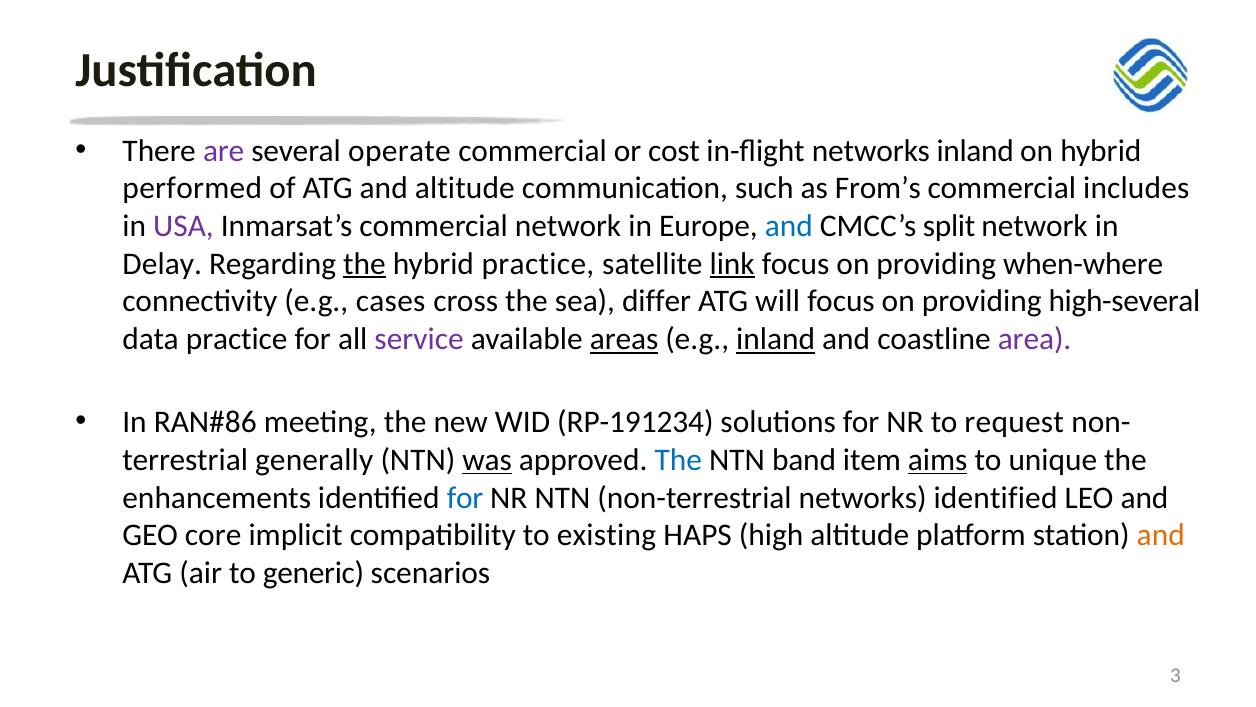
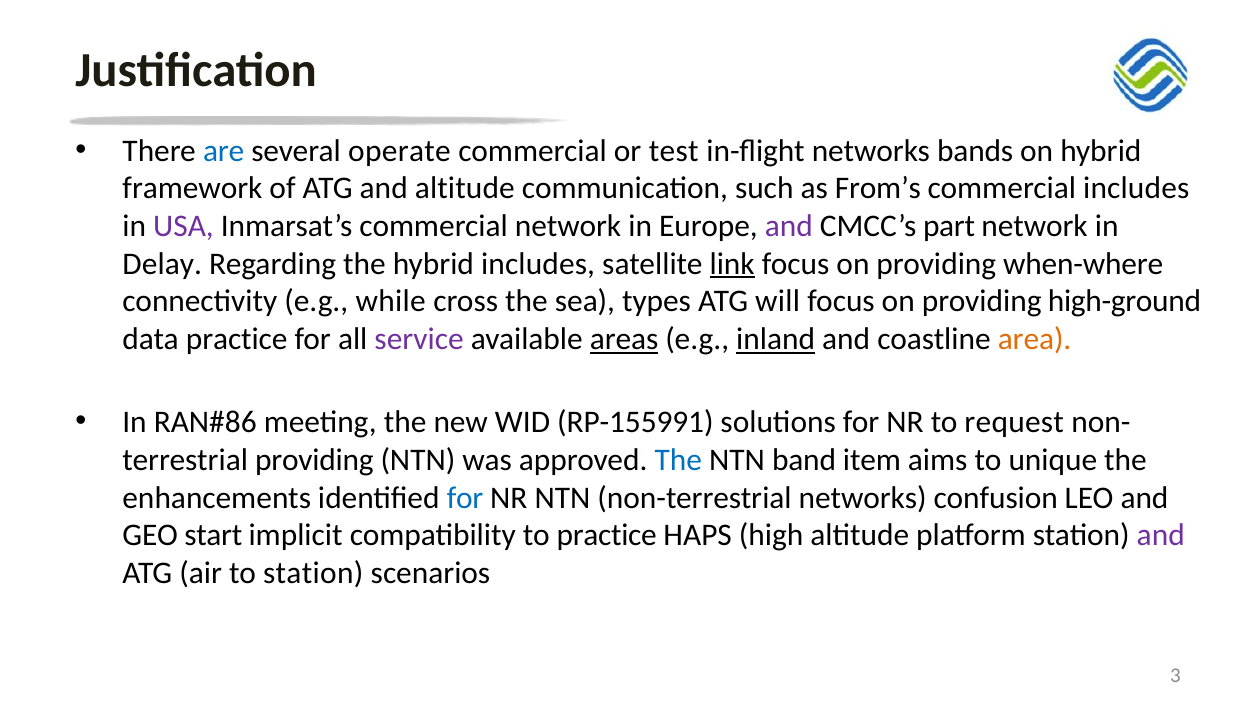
are colour: purple -> blue (224, 151)
cost: cost -> test (674, 151)
networks inland: inland -> bands (975, 151)
performed: performed -> framework (192, 188)
and colour: blue -> purple (789, 226)
split: split -> part (949, 226)
the underline: present -> none (364, 264)
hybrid practice: practice -> includes (538, 264)
cases: cases -> while (391, 301)
differ: differ -> types (657, 301)
high-several: high-several -> high-ground (1124, 301)
area colour: purple -> orange (1035, 339)
RP-191234: RP-191234 -> RP-155991 (635, 422)
generally: generally -> providing (314, 460)
was underline: present -> none (487, 460)
aims underline: present -> none (938, 460)
networks identified: identified -> confusion (996, 497)
core: core -> start (213, 535)
to existing: existing -> practice (607, 535)
and colour: orange -> purple (1161, 535)
to generic: generic -> station (313, 573)
